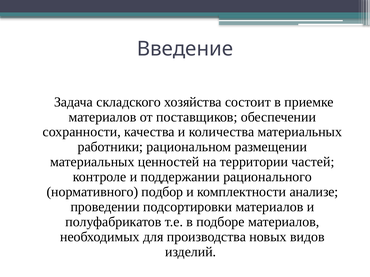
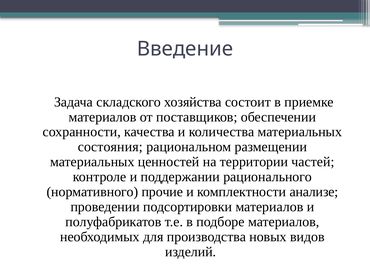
работники: работники -> состояния (110, 147)
подбор: подбор -> прочие (162, 192)
